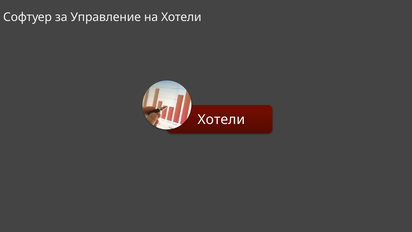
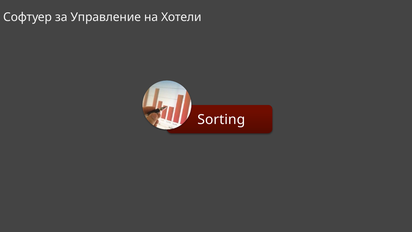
Хотели: Хотели -> Sorting (221, 120)
